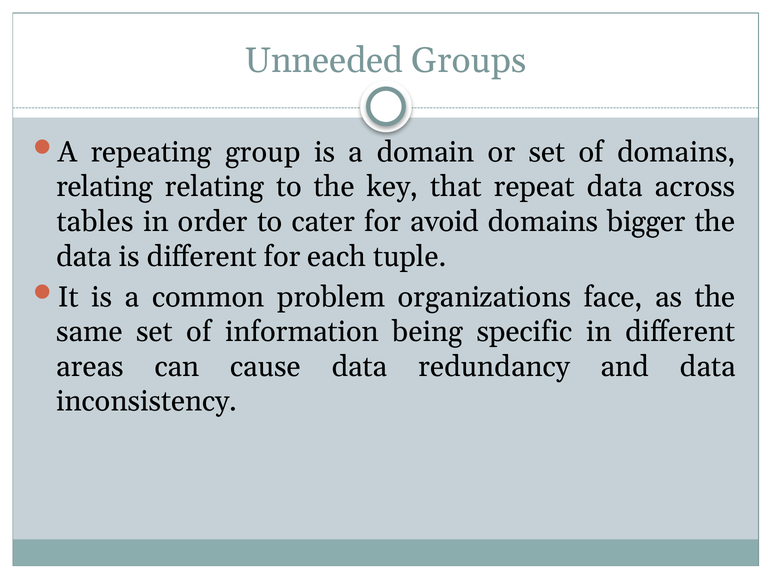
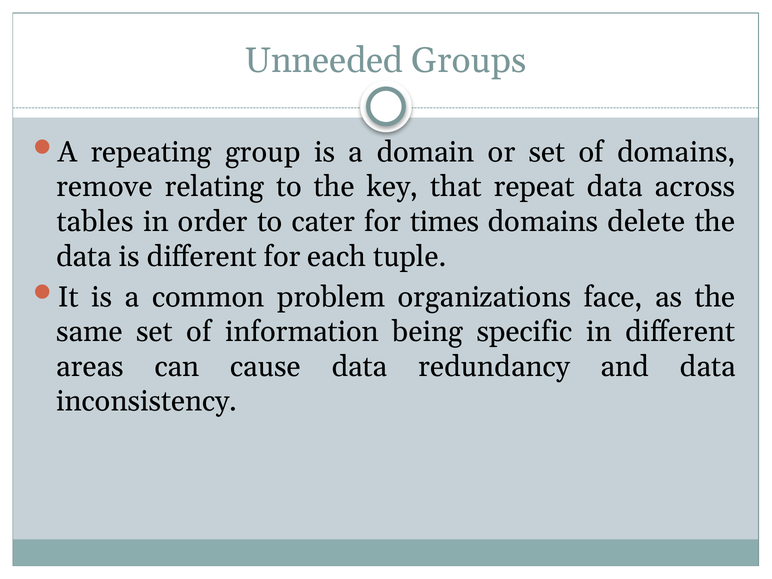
relating: relating -> remove (104, 187)
avoid: avoid -> times (445, 222)
bigger: bigger -> delete (646, 222)
